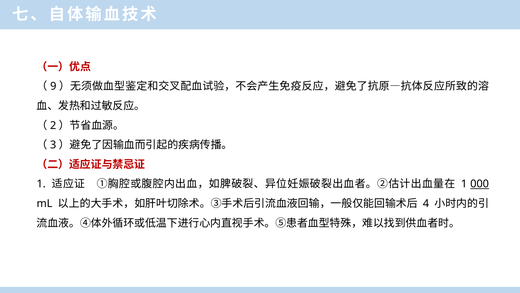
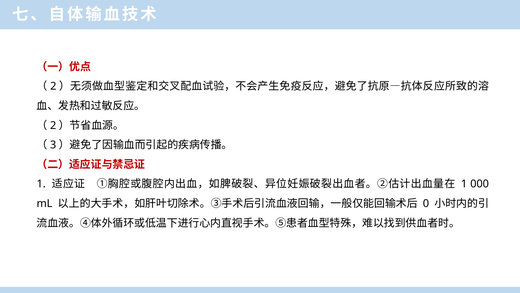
9: 9 -> 2 (53, 86)
000 underline: present -> none (480, 184)
4: 4 -> 0 (426, 203)
